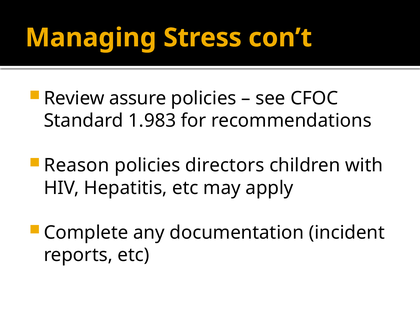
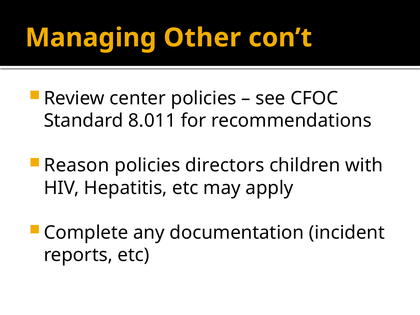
Stress: Stress -> Other (202, 38)
assure: assure -> center (138, 98)
1.983: 1.983 -> 8.011 (152, 121)
